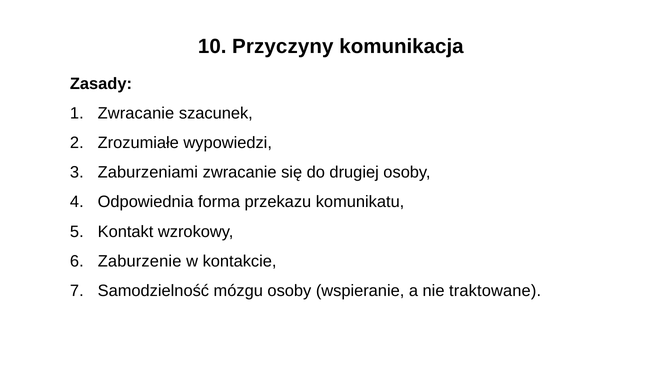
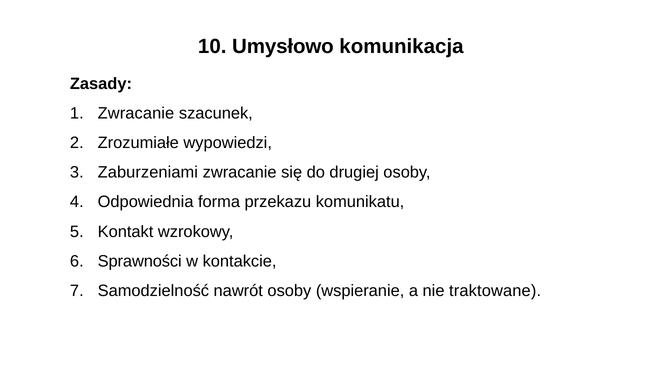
Przyczyny: Przyczyny -> Umysłowo (283, 47)
Zaburzenie: Zaburzenie -> Sprawności (140, 261)
mózgu: mózgu -> nawrót (238, 291)
